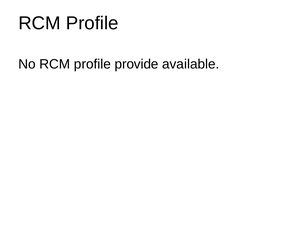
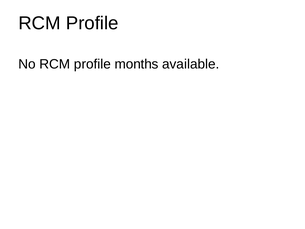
provide: provide -> months (137, 64)
